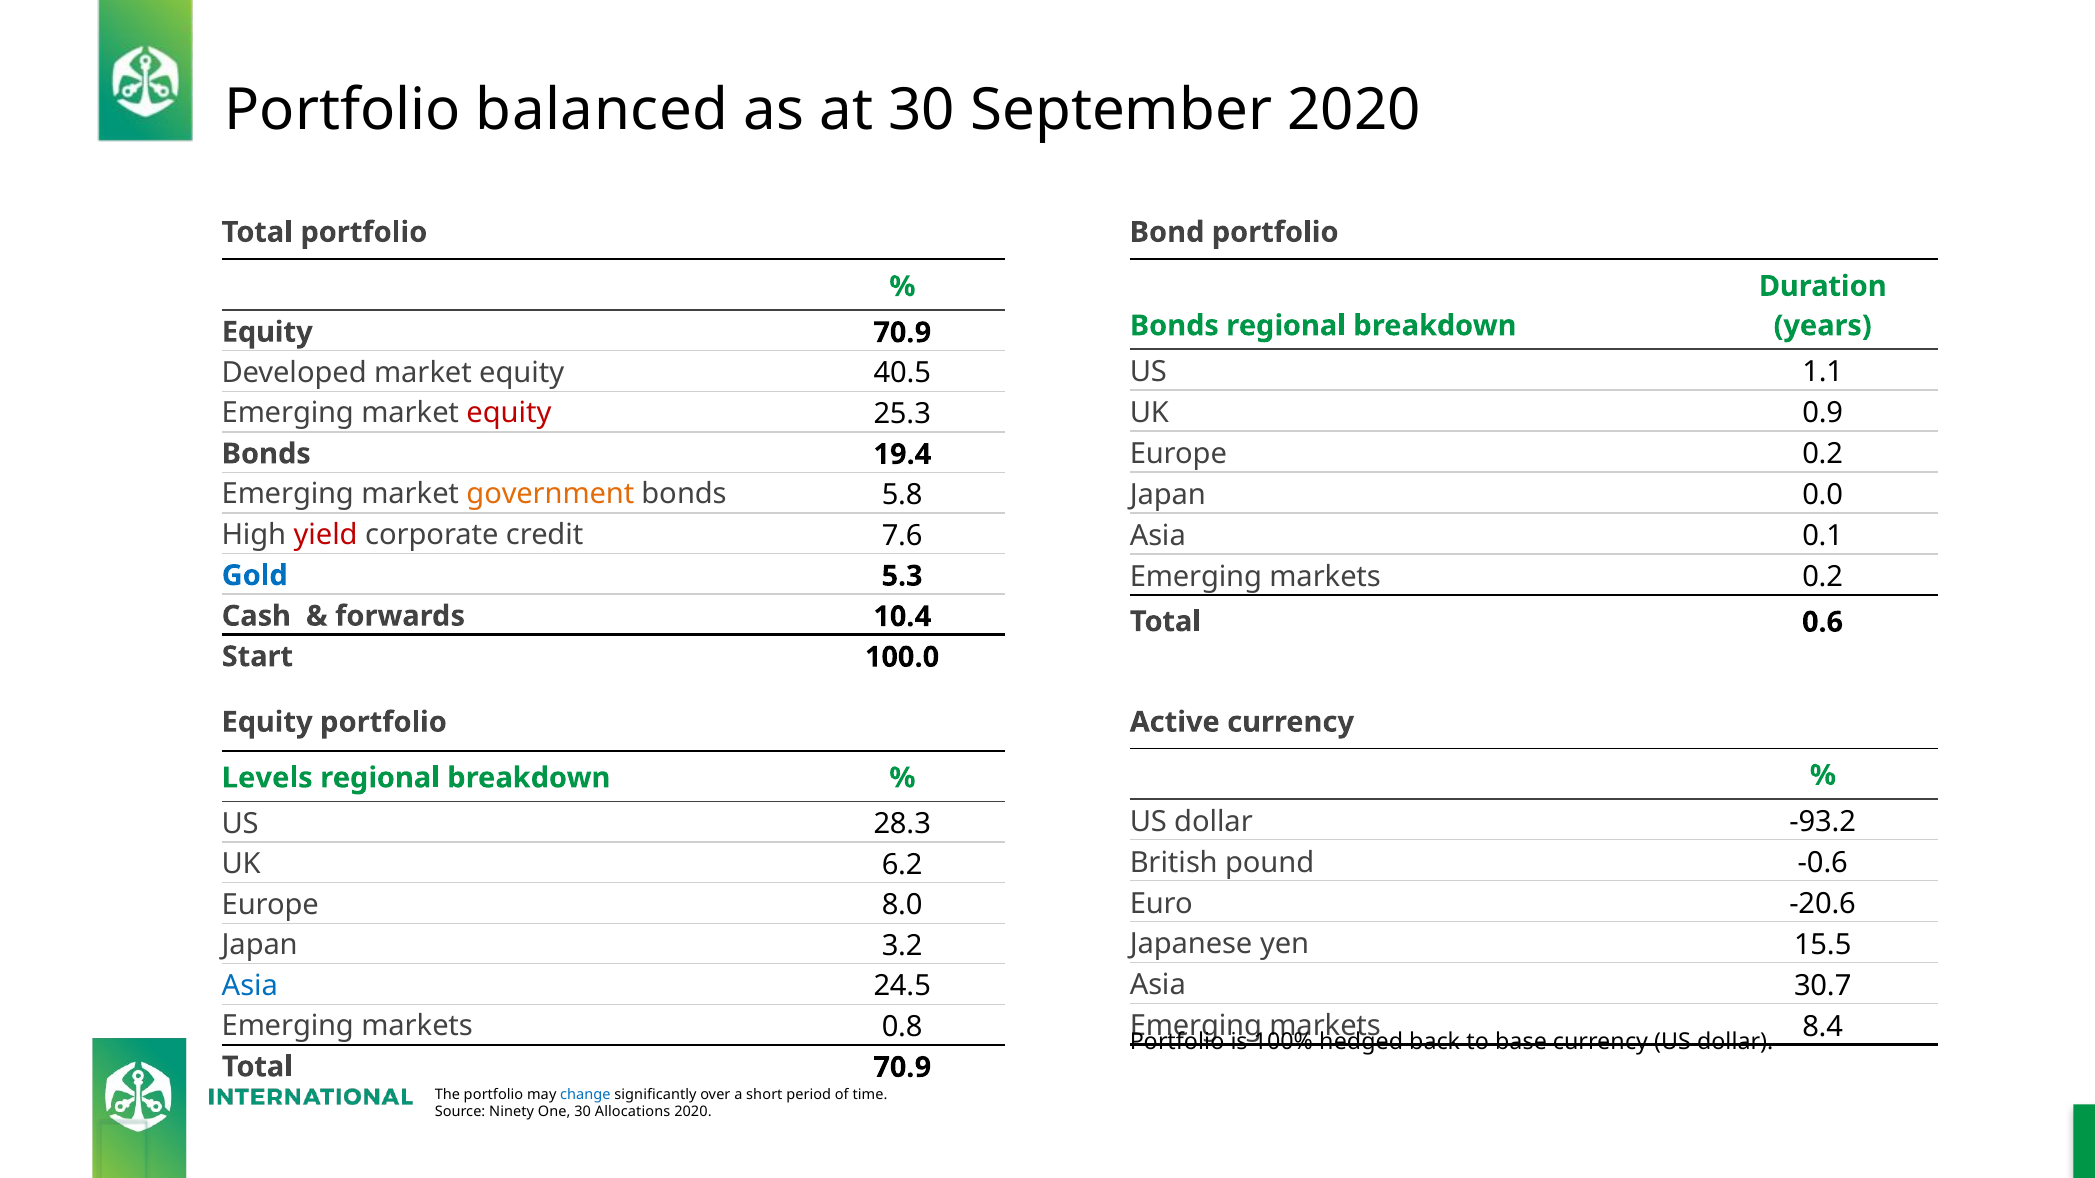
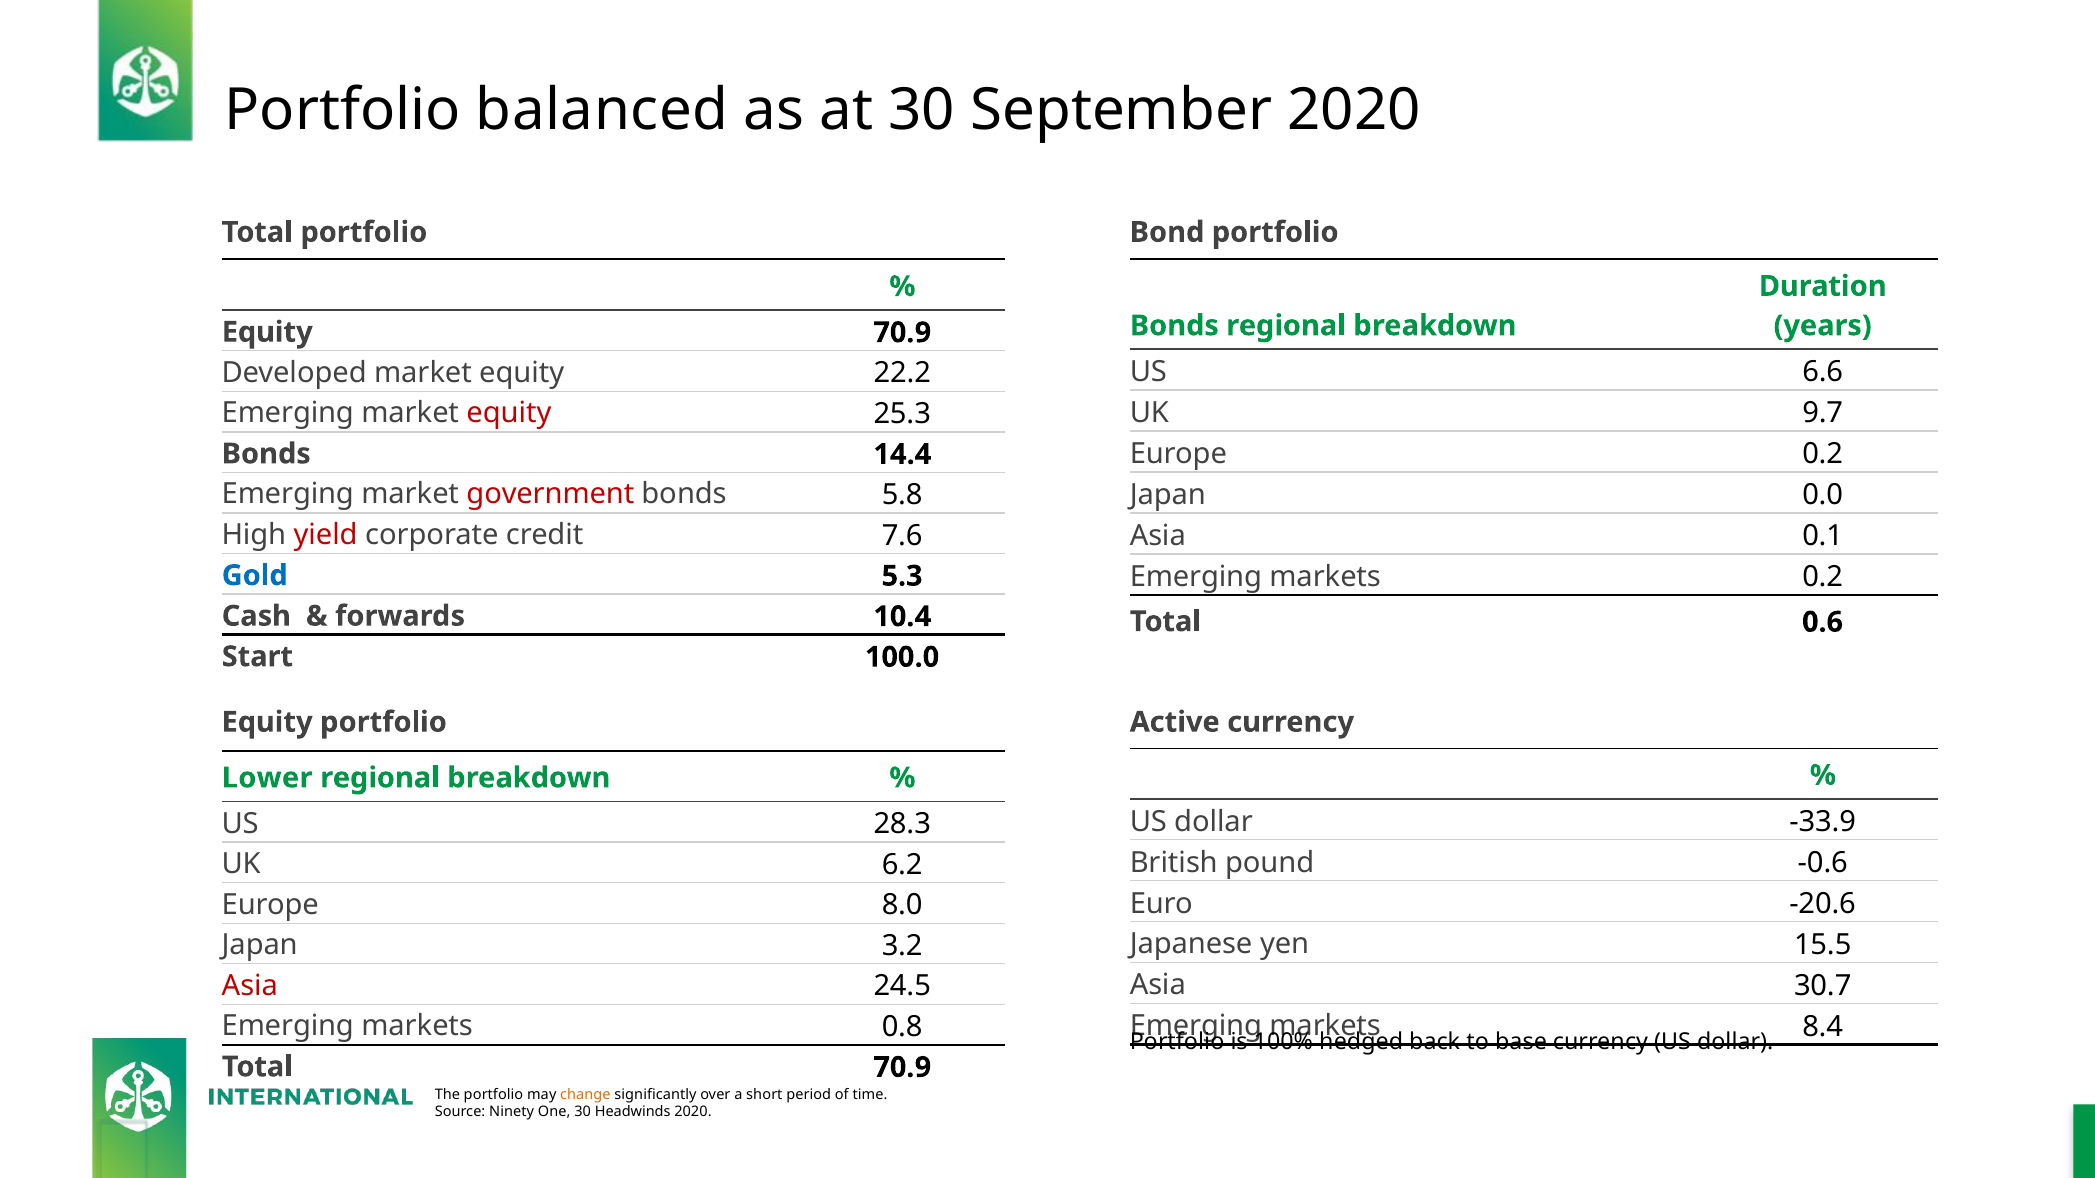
1.1: 1.1 -> 6.6 (1823, 372)
40.5: 40.5 -> 22.2 (902, 373)
0.9: 0.9 -> 9.7 (1823, 413)
19.4: 19.4 -> 14.4 (902, 455)
government colour: orange -> red (550, 495)
Levels: Levels -> Lower (267, 778)
-93.2: -93.2 -> -33.9 (1823, 822)
Asia colour: blue -> red (250, 986)
change colour: blue -> orange (585, 1095)
Allocations: Allocations -> Headwinds (633, 1112)
